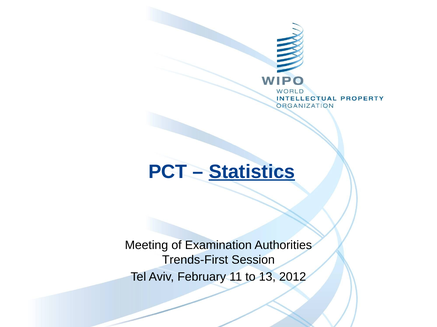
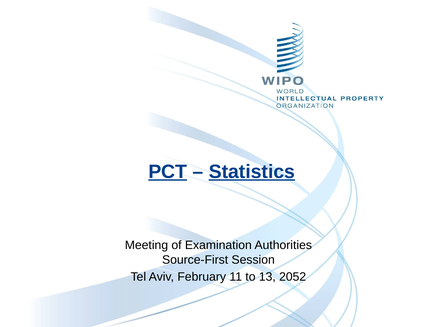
PCT underline: none -> present (168, 172)
Trends-First: Trends-First -> Source-First (195, 260)
2012: 2012 -> 2052 (293, 277)
